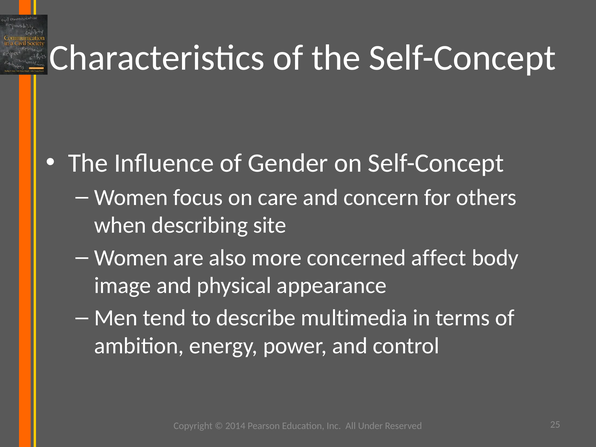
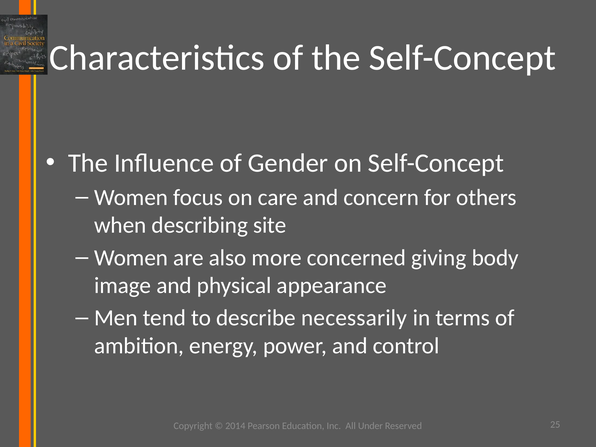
affect: affect -> giving (439, 258)
multimedia: multimedia -> necessarily (354, 318)
